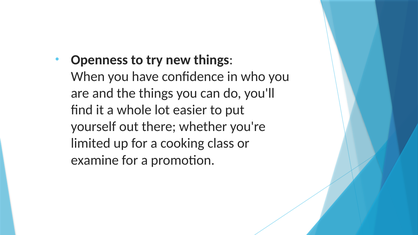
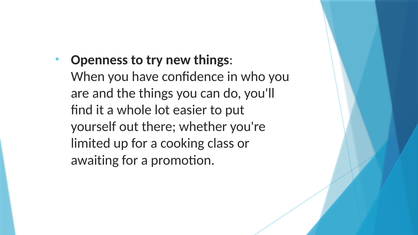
examine: examine -> awaiting (95, 160)
